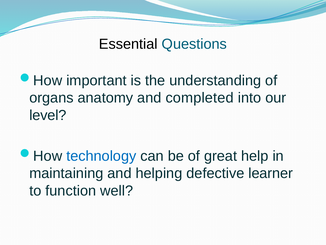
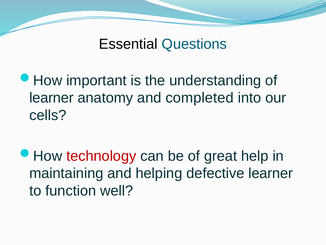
organs: organs -> learner (51, 98)
level: level -> cells (48, 115)
technology colour: blue -> red (101, 156)
